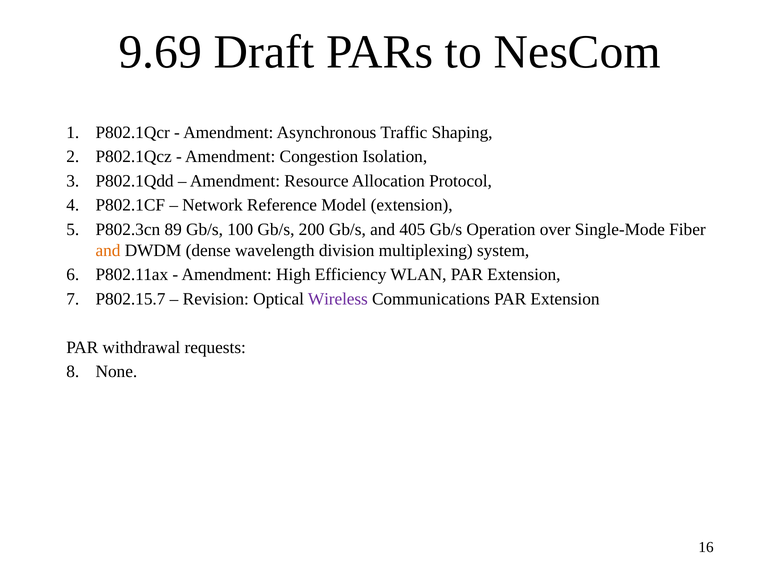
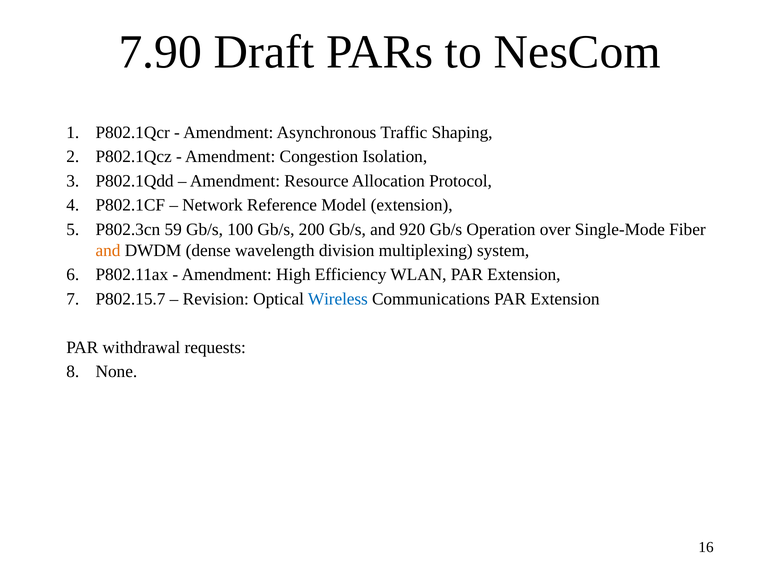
9.69: 9.69 -> 7.90 (160, 52)
89: 89 -> 59 (173, 230)
405: 405 -> 920 (412, 230)
Wireless colour: purple -> blue (338, 299)
